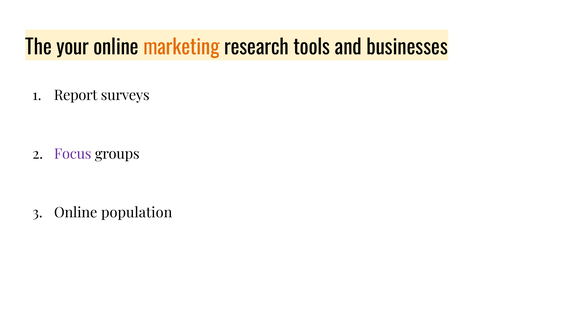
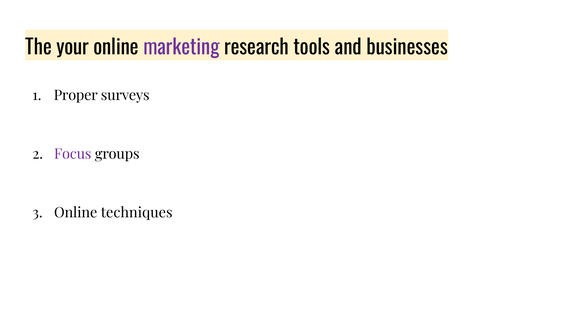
marketing colour: orange -> purple (181, 48)
Report: Report -> Proper (76, 95)
population: population -> techniques (137, 213)
